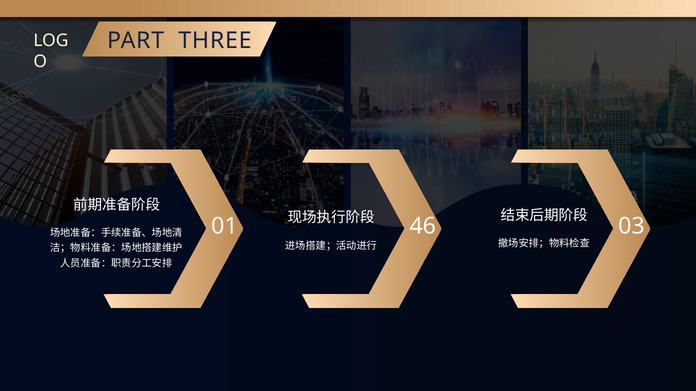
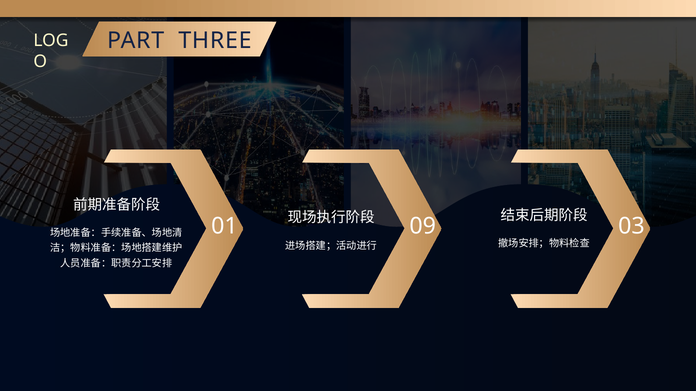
46: 46 -> 09 (423, 226)
